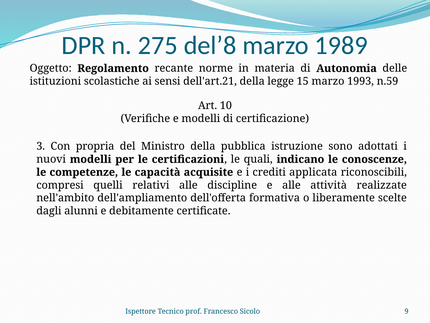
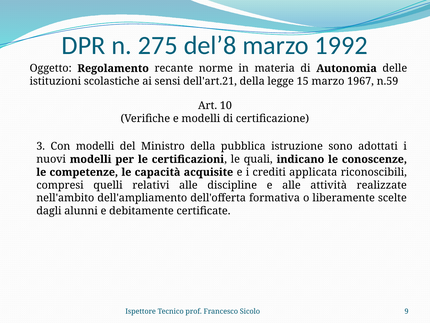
1989: 1989 -> 1992 (341, 46)
1993: 1993 -> 1967 (361, 81)
Con propria: propria -> modelli (95, 146)
